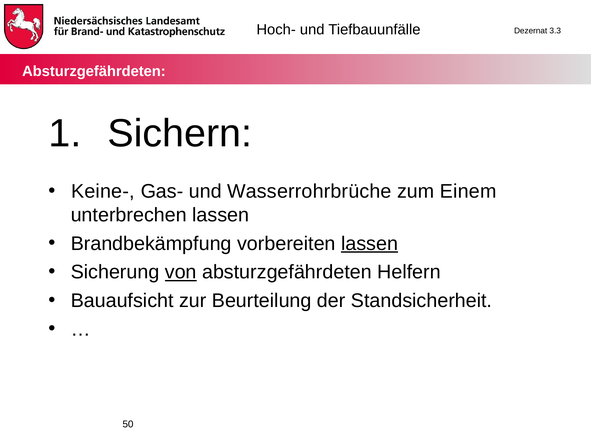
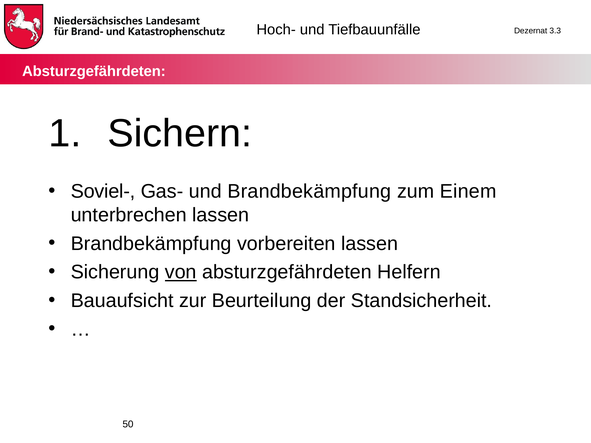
Keine-: Keine- -> Soviel- (103, 191)
und Wasserrohrbrüche: Wasserrohrbrüche -> Brandbekämpfung (309, 191)
lassen underline: present -> none (370, 244)
